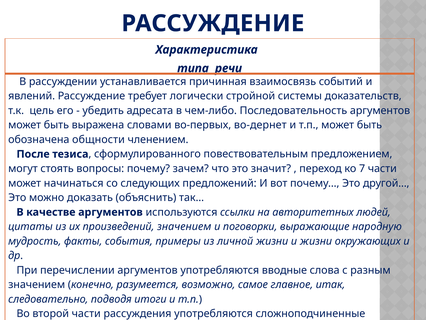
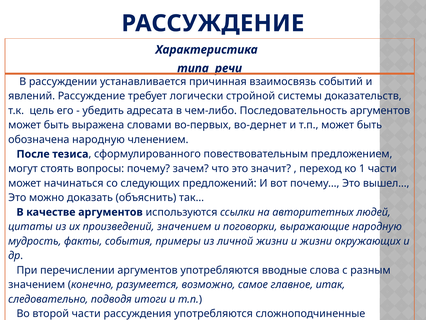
обозначена общности: общности -> народную (98, 139)
7: 7 -> 1 (362, 168)
другой…: другой… -> вышел… (386, 183)
